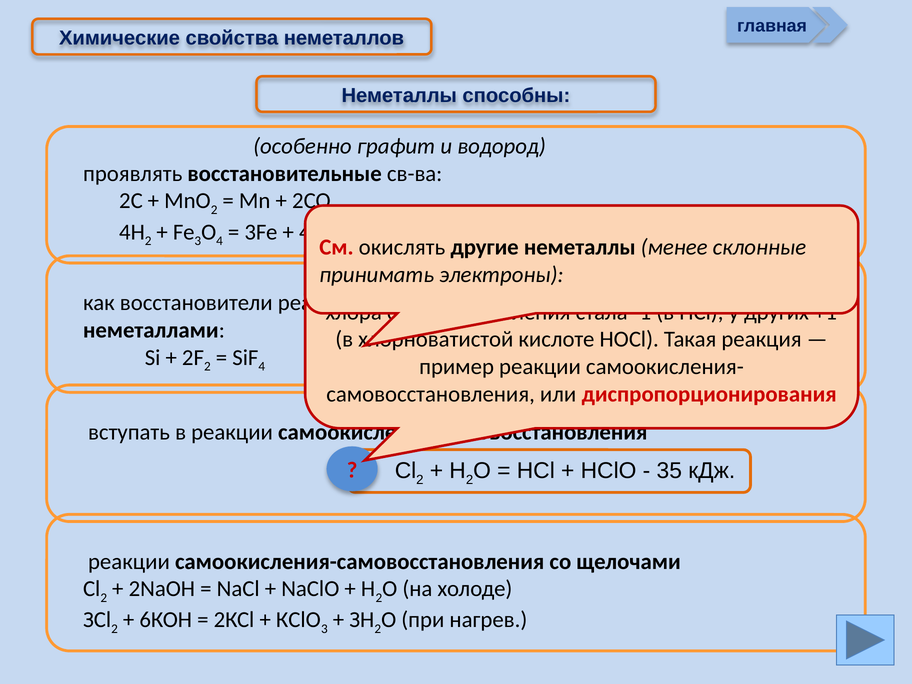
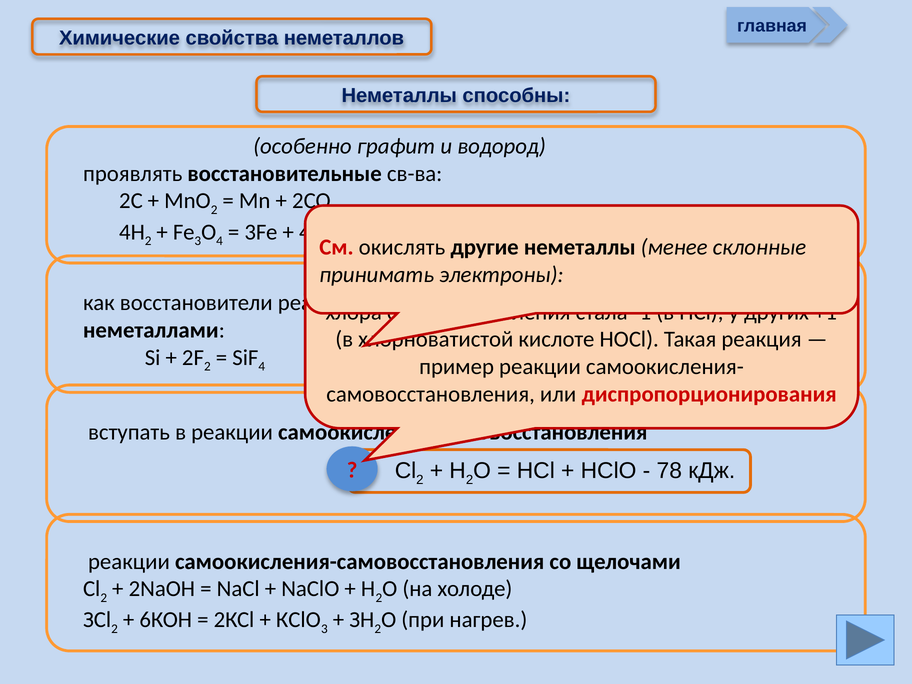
35: 35 -> 78 (669, 471)
